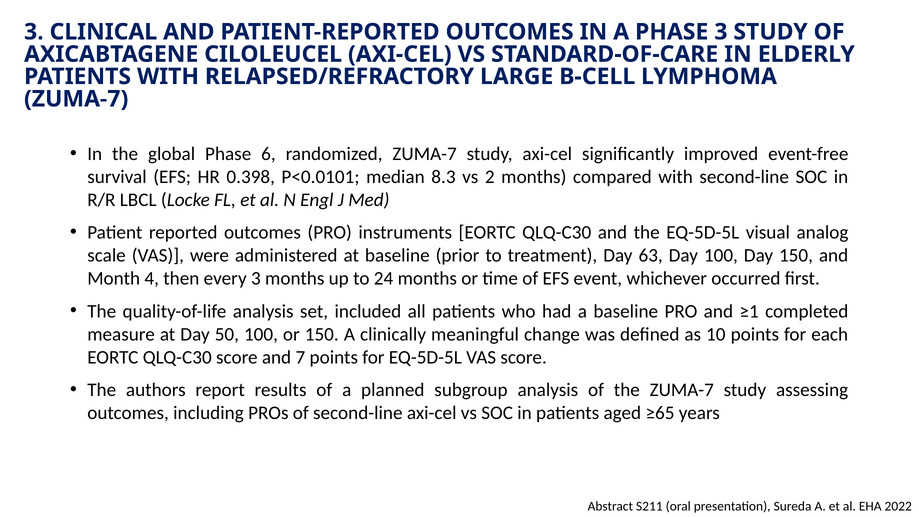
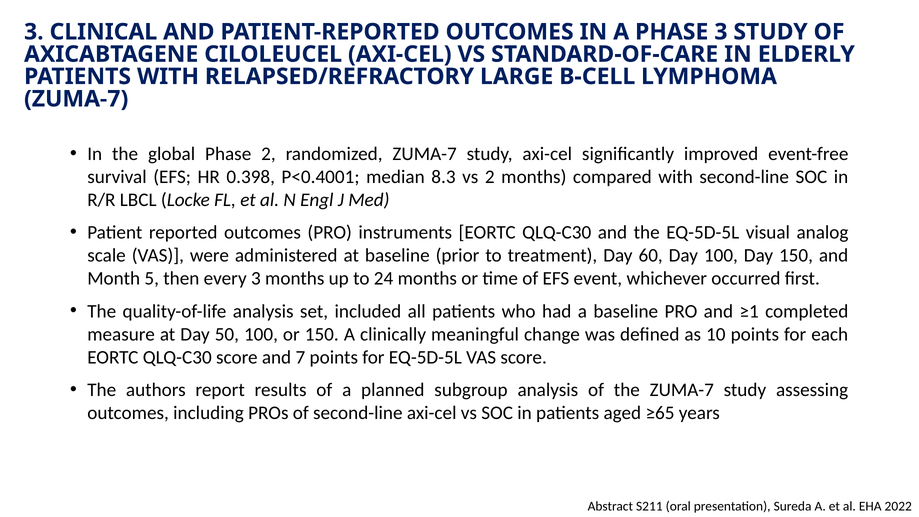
Phase 6: 6 -> 2 (268, 154)
P<0.0101: P<0.0101 -> P<0.4001 (320, 177)
63: 63 -> 60 (651, 256)
4: 4 -> 5 (152, 279)
